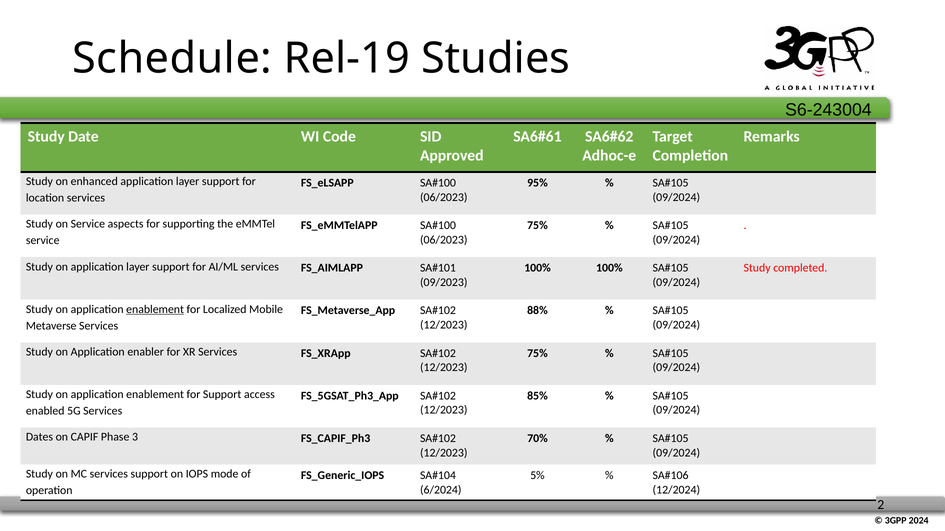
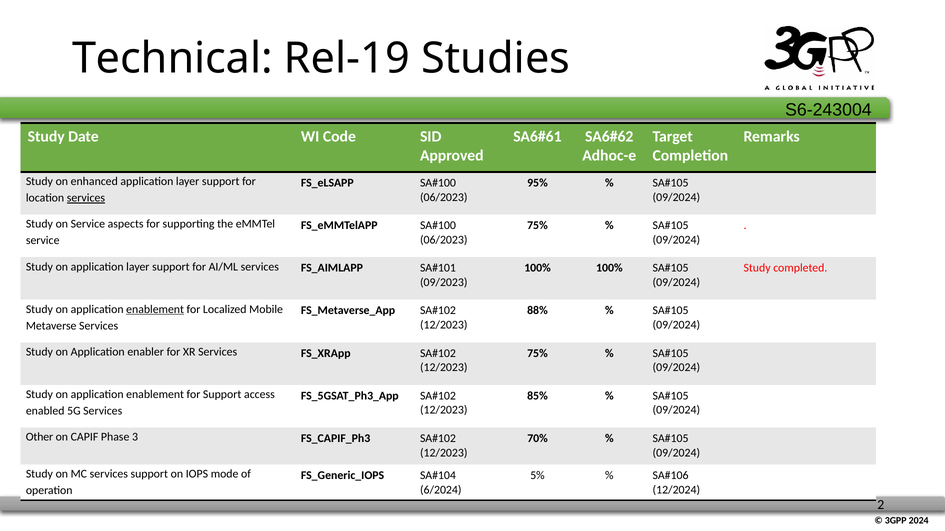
Schedule: Schedule -> Technical (172, 58)
services underline: none -> present (86, 198)
Dates: Dates -> Other (39, 437)
